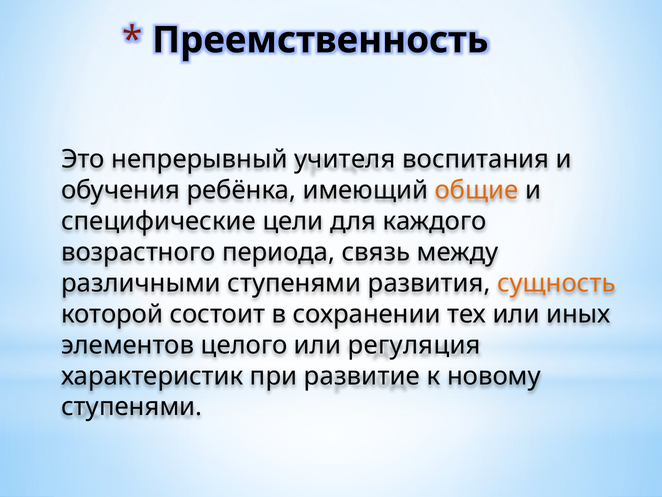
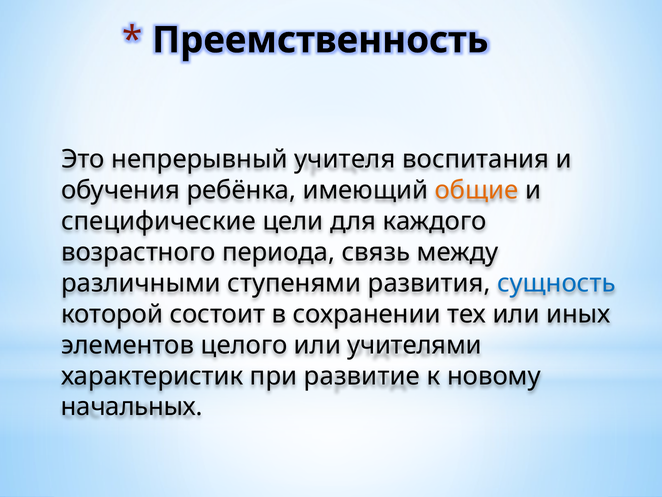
сущность colour: orange -> blue (556, 283)
регуляция: регуляция -> учителями (414, 345)
ступенями: ступенями -> начальных (132, 407)
